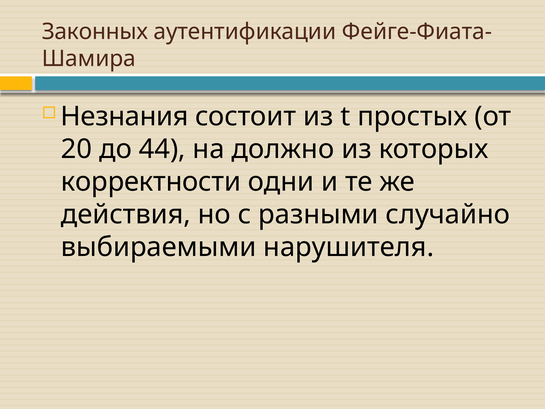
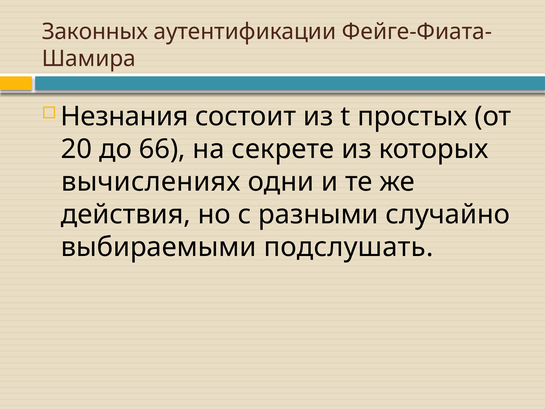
44: 44 -> 66 (162, 149)
должно: должно -> секрете (283, 149)
корректности: корректности -> вычислениях (151, 182)
нарушителя: нарушителя -> подслушать (349, 247)
